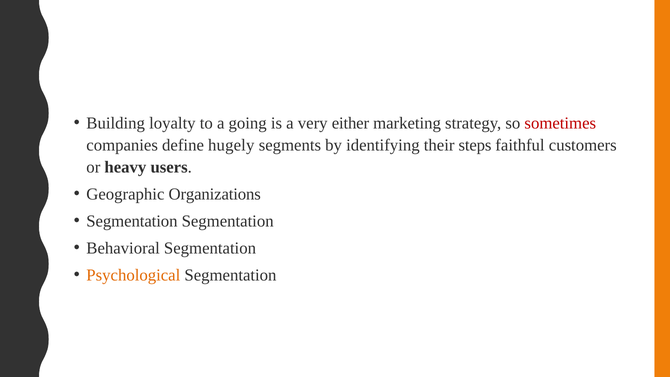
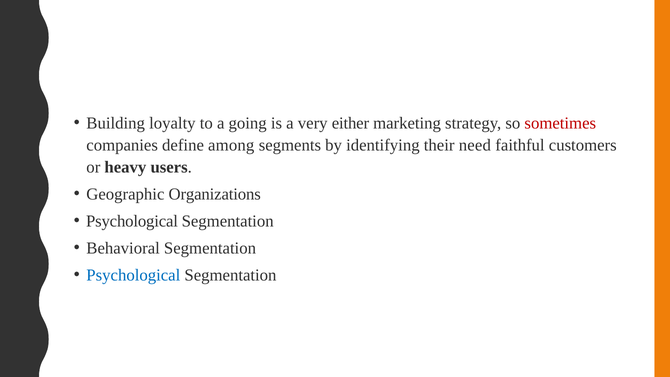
hugely: hugely -> among (231, 145)
steps: steps -> need (475, 145)
Segmentation: Segmentation -> Psychological (132, 221)
Psychological colour: orange -> blue (133, 275)
